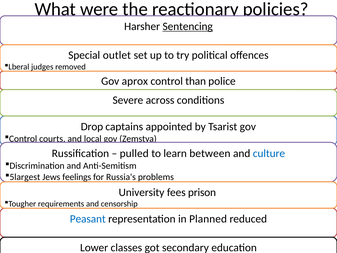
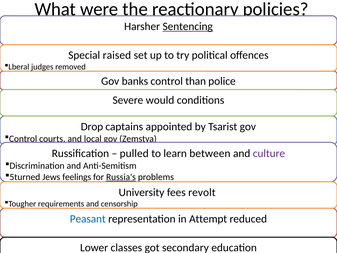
outlet: outlet -> raised (117, 55)
aprox: aprox -> banks (135, 81)
across: across -> would (160, 100)
culture colour: blue -> purple (269, 153)
5largest: 5largest -> 5turned (25, 177)
Russia's underline: none -> present (121, 177)
prison: prison -> revolt (202, 192)
Planned: Planned -> Attempt (208, 219)
